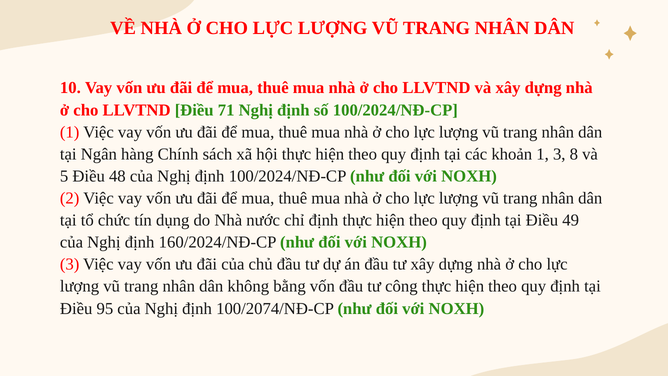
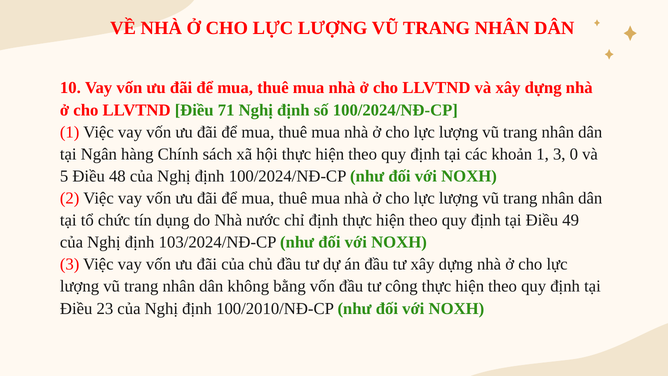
8: 8 -> 0 (574, 154)
160/2024/NĐ-CP: 160/2024/NĐ-CP -> 103/2024/NĐ-CP (218, 242)
95: 95 -> 23 (105, 308)
100/2074/NĐ-CP: 100/2074/NĐ-CP -> 100/2010/NĐ-CP (275, 308)
